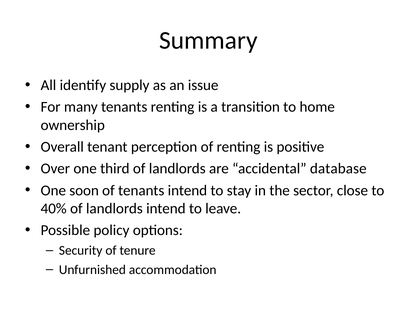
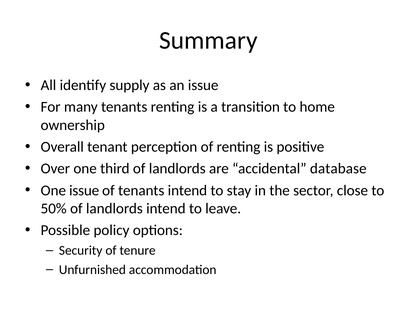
One soon: soon -> issue (84, 190)
40%: 40% -> 50% (54, 208)
